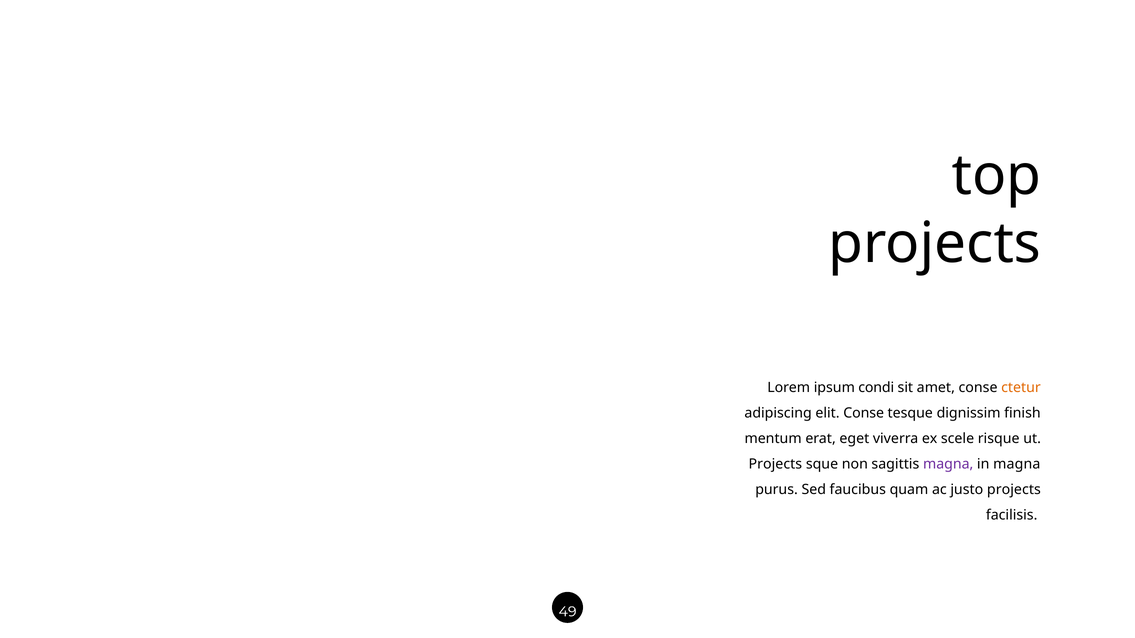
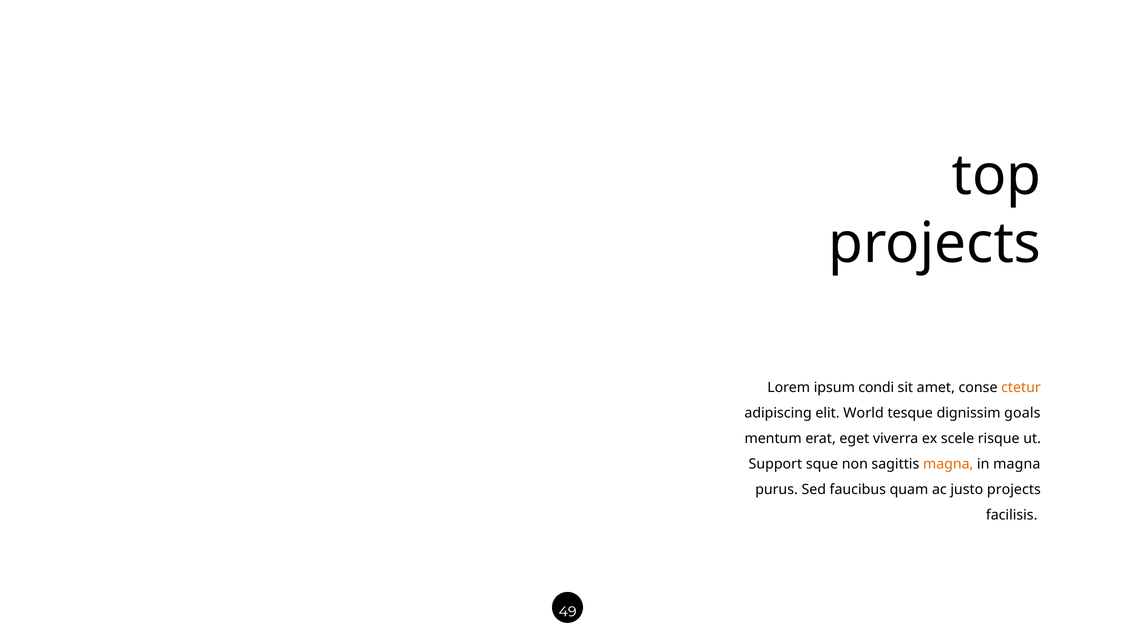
elit Conse: Conse -> World (864, 413)
finish: finish -> goals (1022, 413)
Projects: Projects -> Support (775, 465)
magna colour: purple -> orange (948, 465)
